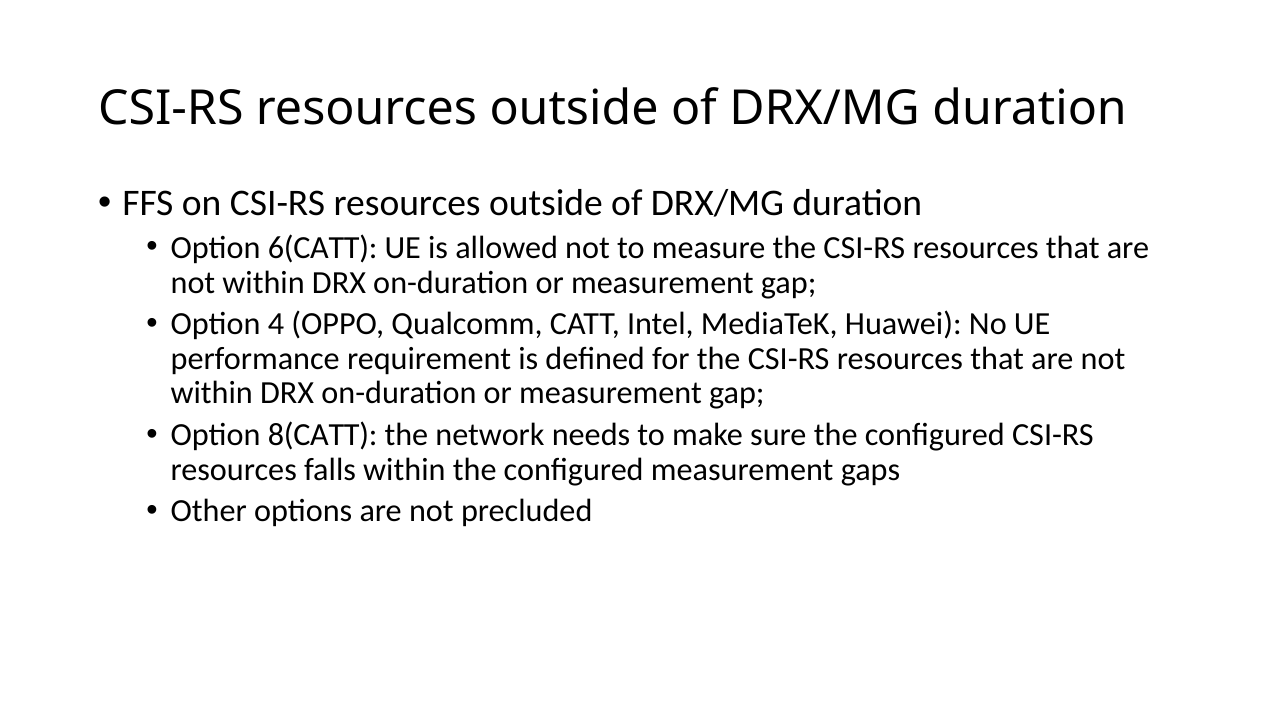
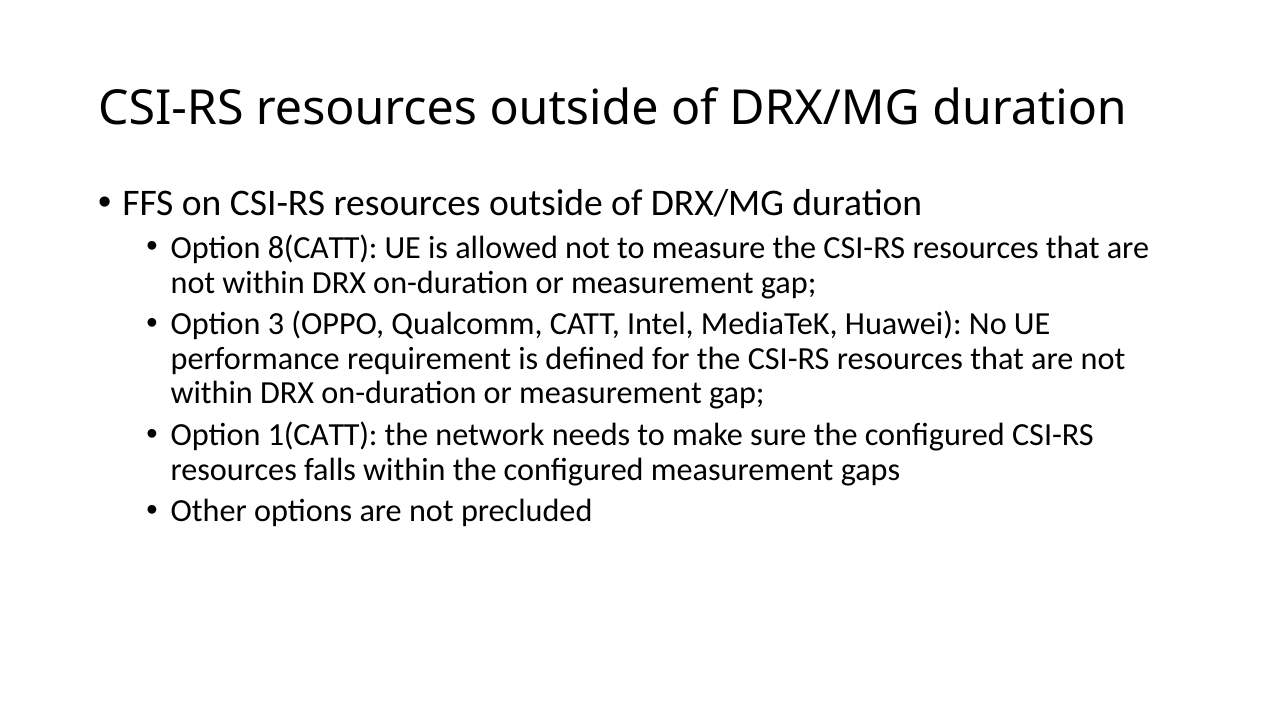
6(CATT: 6(CATT -> 8(CATT (323, 248)
4: 4 -> 3 (276, 324)
8(CATT: 8(CATT -> 1(CATT (323, 435)
